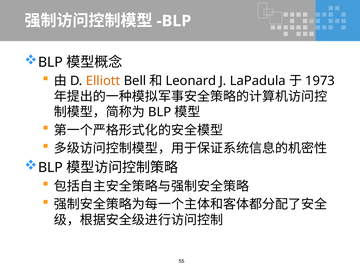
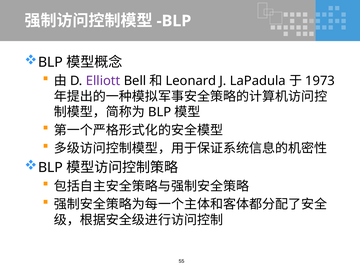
Elliott colour: orange -> purple (103, 81)
